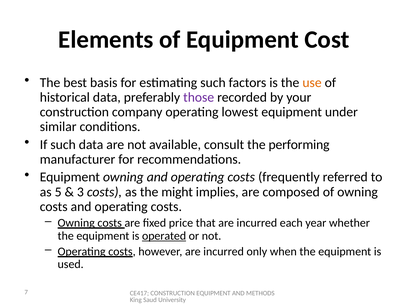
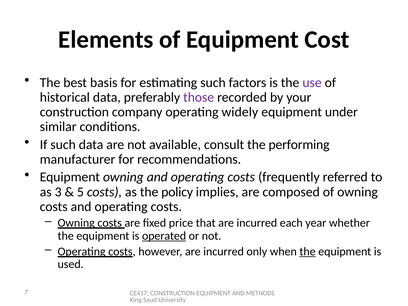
use colour: orange -> purple (312, 83)
lowest: lowest -> widely (240, 112)
5: 5 -> 3 (58, 192)
3: 3 -> 5 (80, 192)
might: might -> policy (177, 192)
the underline: none -> present (308, 251)
